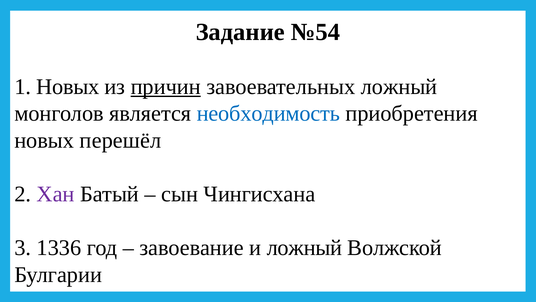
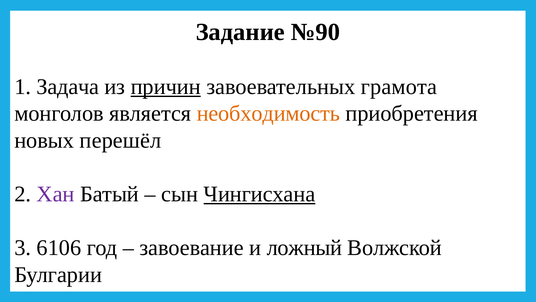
№54: №54 -> №90 (316, 32)
1 Новых: Новых -> Задача (68, 87)
завоевательных ложный: ложный -> грамота (399, 87)
необходимость colour: blue -> orange (268, 113)
Чингисхана underline: none -> present (259, 194)
1336: 1336 -> 6106 (59, 247)
